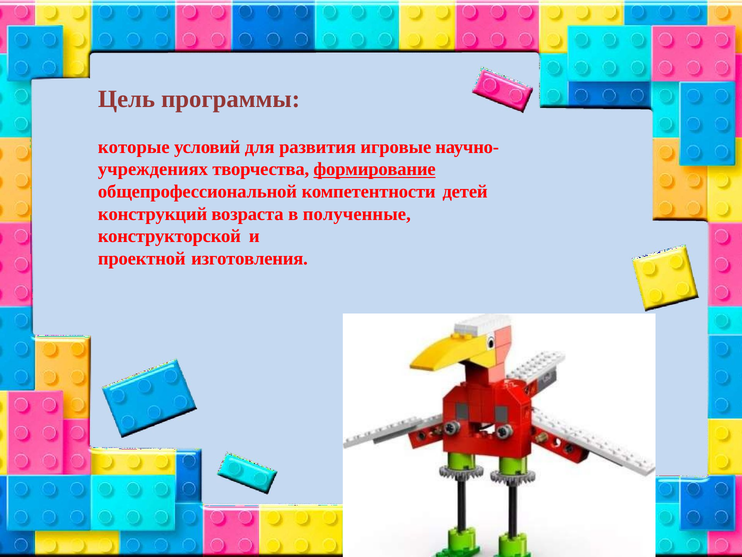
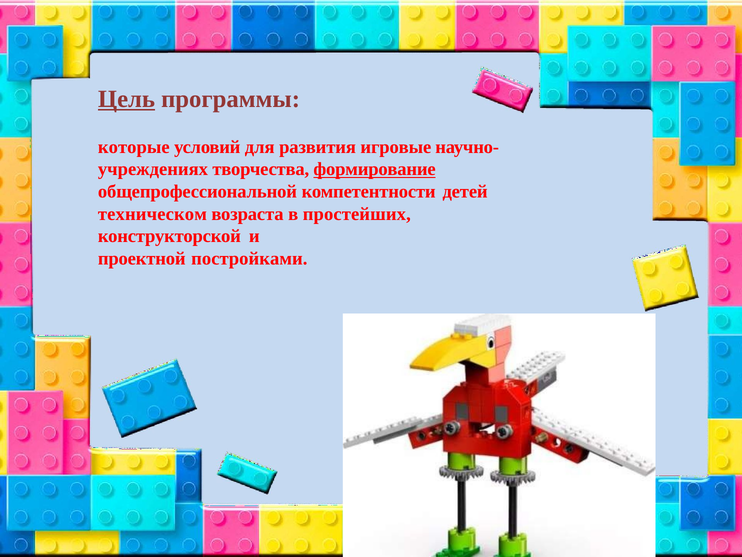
Цель underline: none -> present (126, 99)
конструкций: конструкций -> техническом (152, 214)
полученные: полученные -> простейших (357, 214)
изготовления: изготовления -> постройками (249, 258)
